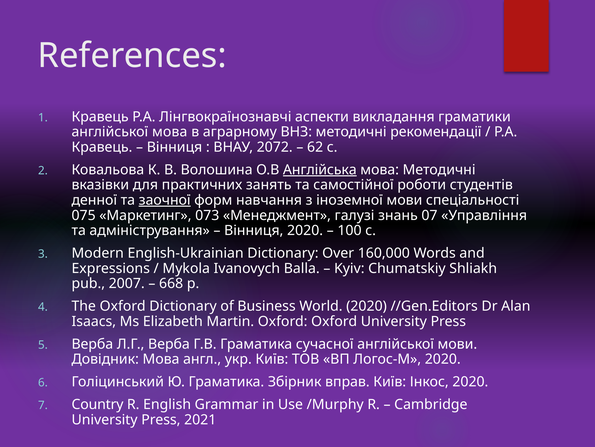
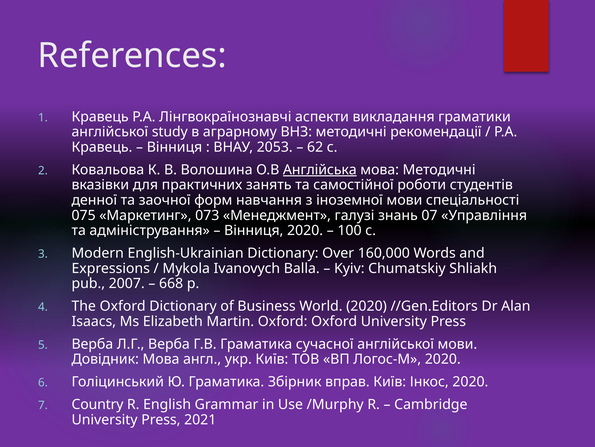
англійської мова: мова -> study (170, 132)
2072: 2072 -> 2053 (275, 147)
заочної underline: present -> none (165, 200)
